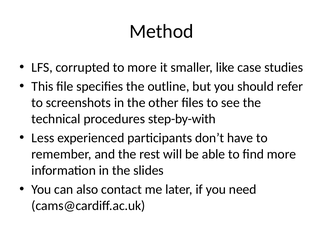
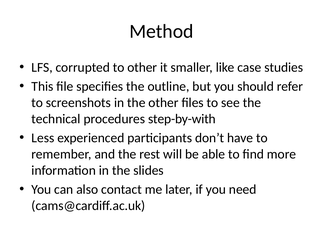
to more: more -> other (142, 67)
